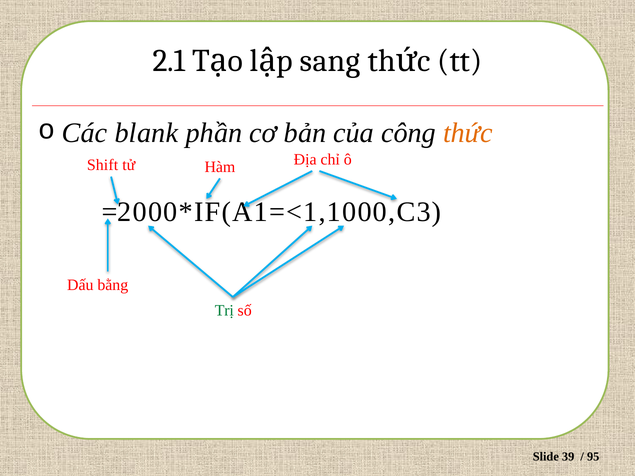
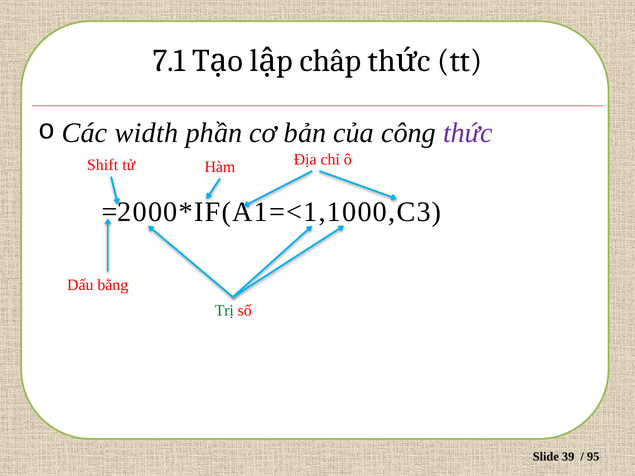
2.1: 2.1 -> 7.1 (169, 61)
sang: sang -> chấp (330, 61)
blank: blank -> width (146, 133)
thức colour: orange -> purple (468, 133)
